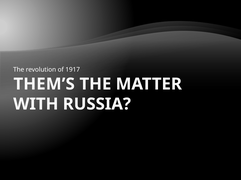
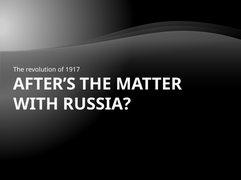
THEM’S: THEM’S -> AFTER’S (44, 84)
